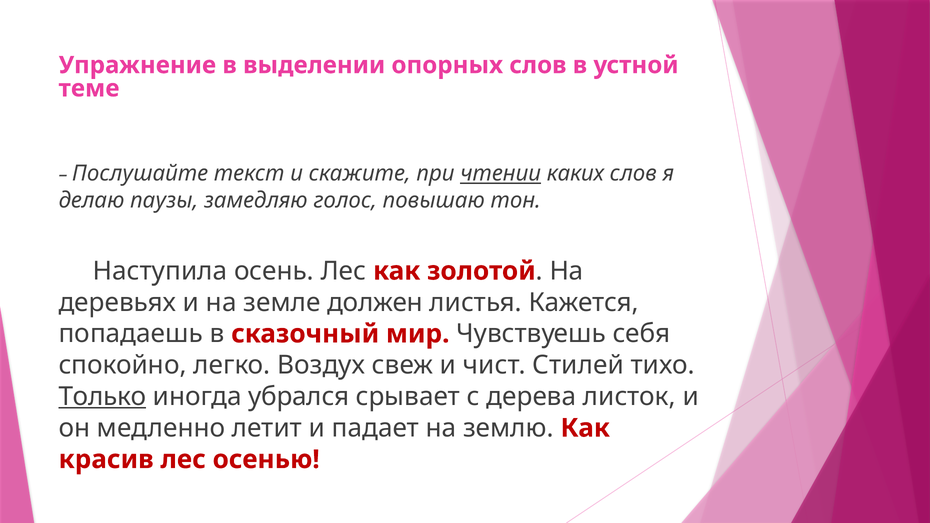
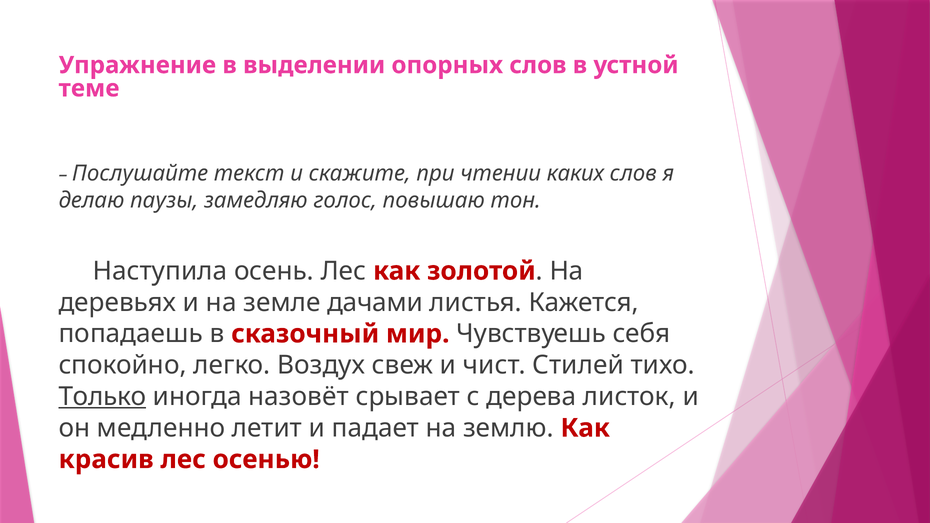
чтении underline: present -> none (501, 174)
должен: должен -> дачами (375, 302)
убрался: убрался -> назовёт (299, 397)
